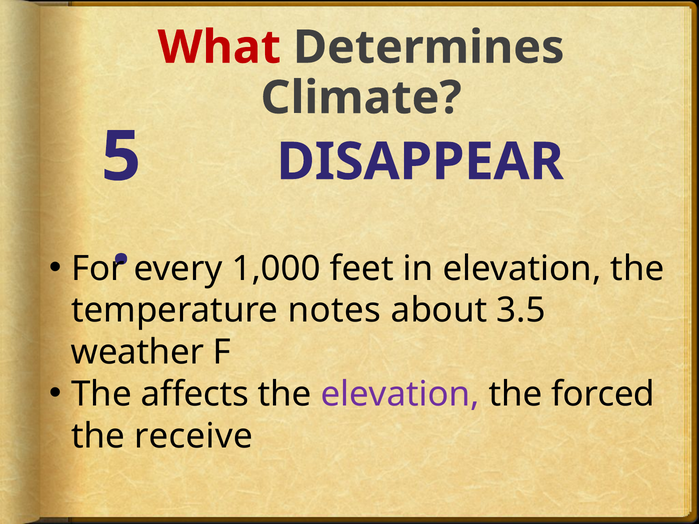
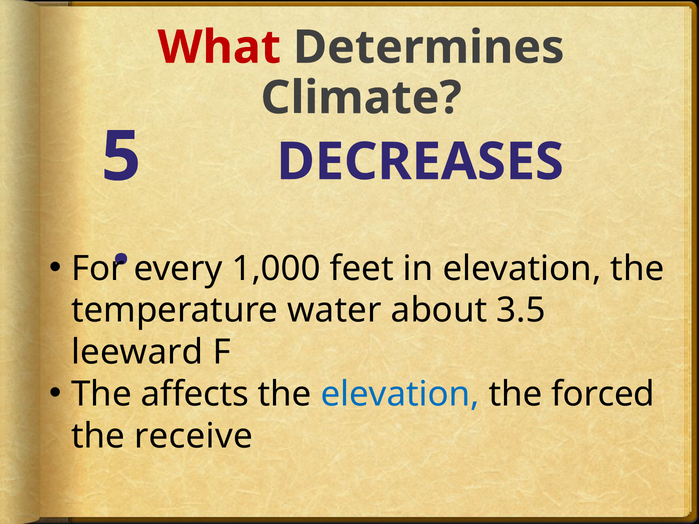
DISAPPEAR: DISAPPEAR -> DECREASES (420, 162)
notes: notes -> water (334, 311)
weather: weather -> leeward (137, 353)
elevation colour: purple -> blue (400, 394)
